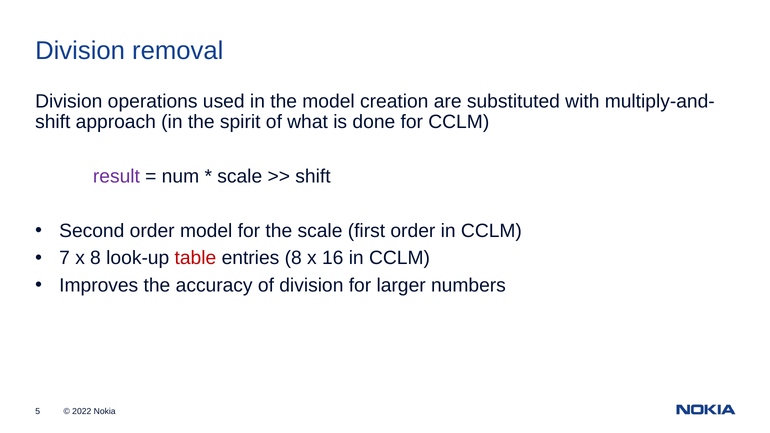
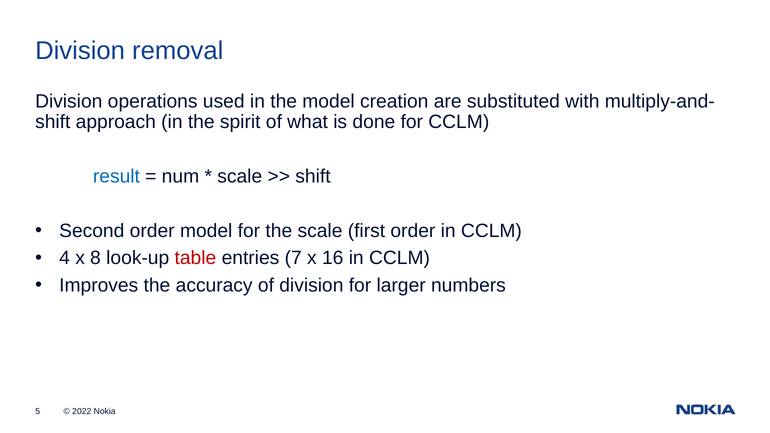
result colour: purple -> blue (116, 176)
7: 7 -> 4 (65, 258)
entries 8: 8 -> 7 (293, 258)
